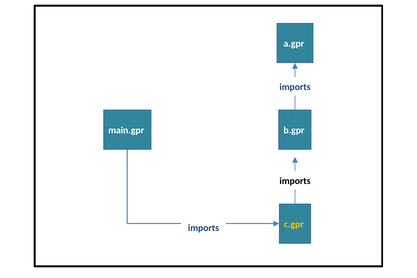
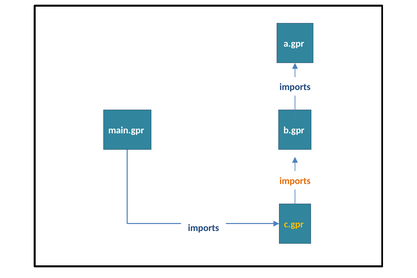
imports colour: black -> orange (295, 181)
